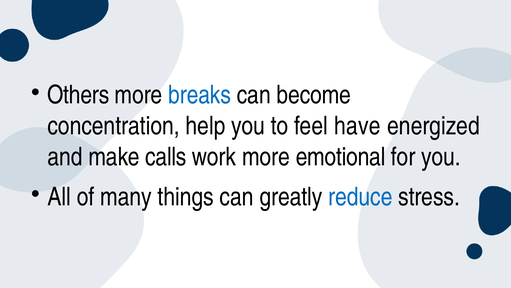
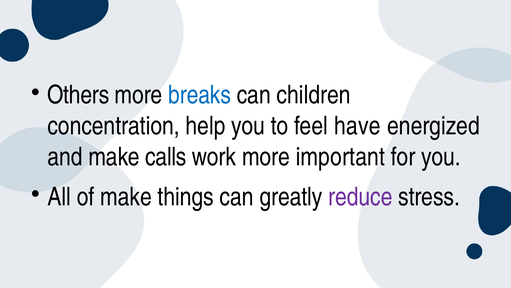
become: become -> children (314, 95)
emotional: emotional -> important (340, 157)
of many: many -> make (126, 197)
reduce colour: blue -> purple (360, 197)
